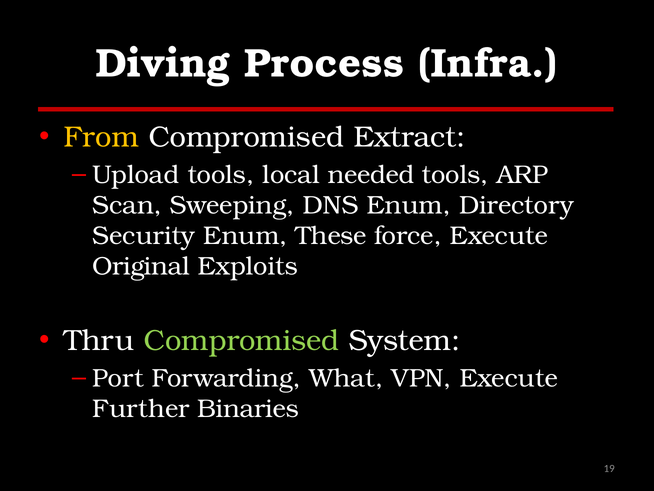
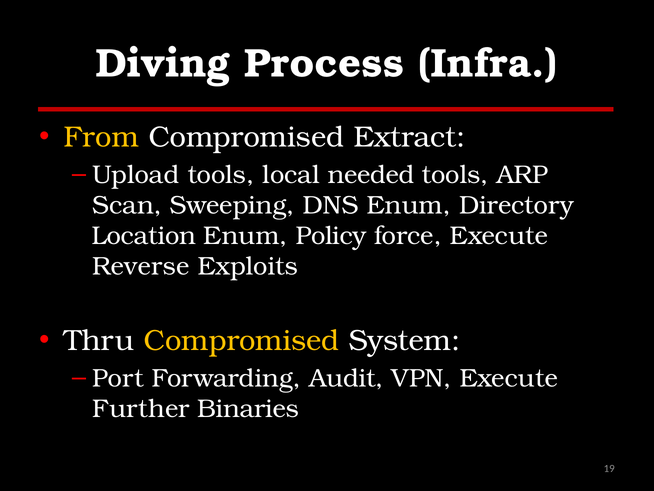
Security: Security -> Location (144, 236)
These: These -> Policy (331, 236)
Original: Original -> Reverse (141, 266)
Compromised colour: light green -> yellow (242, 340)
What: What -> Audit (346, 378)
